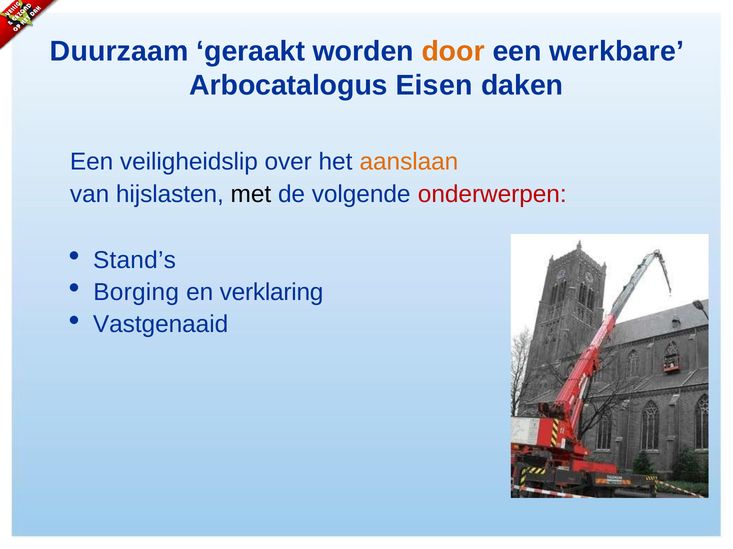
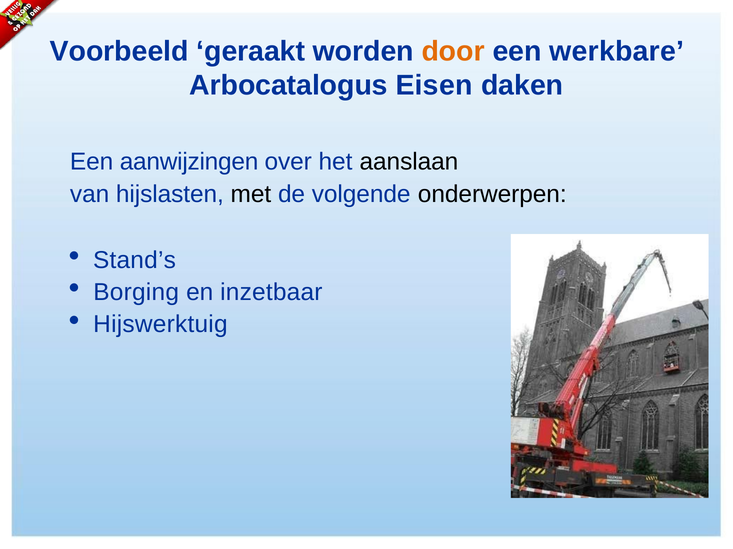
Duurzaam: Duurzaam -> Voorbeeld (119, 51)
veiligheidslip: veiligheidslip -> aanwijzingen (189, 162)
aanslaan colour: orange -> black (409, 162)
onderwerpen colour: red -> black (492, 194)
verklaring: verklaring -> inzetbaar (271, 293)
Vastgenaaid: Vastgenaaid -> Hijswerktuig (160, 325)
